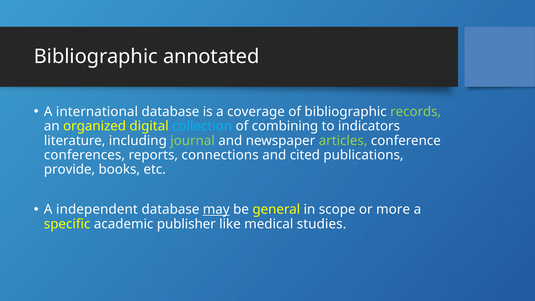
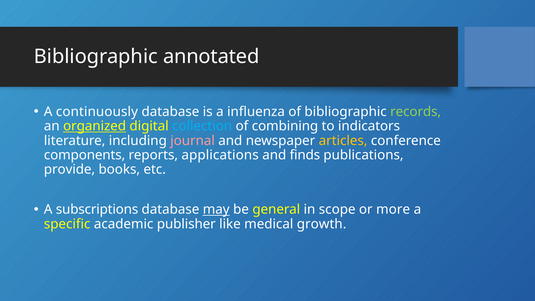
international: international -> continuously (97, 112)
coverage: coverage -> influenza (256, 112)
organized underline: none -> present (95, 126)
journal colour: light green -> pink (193, 141)
articles colour: light green -> yellow (343, 141)
conferences: conferences -> components (85, 155)
connections: connections -> applications (220, 155)
cited: cited -> finds (305, 155)
independent: independent -> subscriptions (97, 209)
studies: studies -> growth (322, 224)
